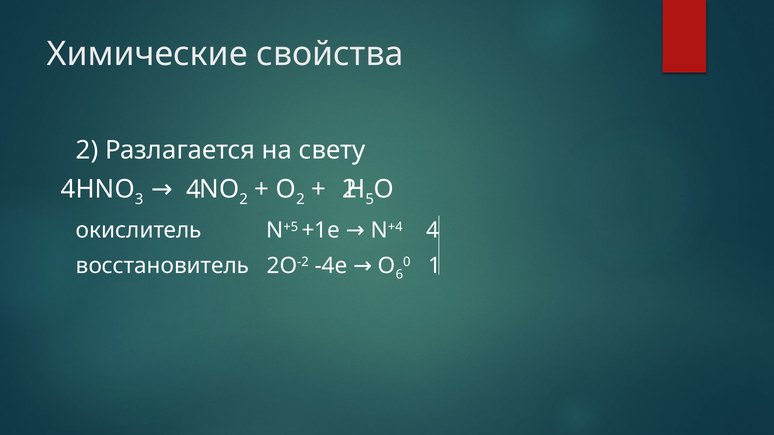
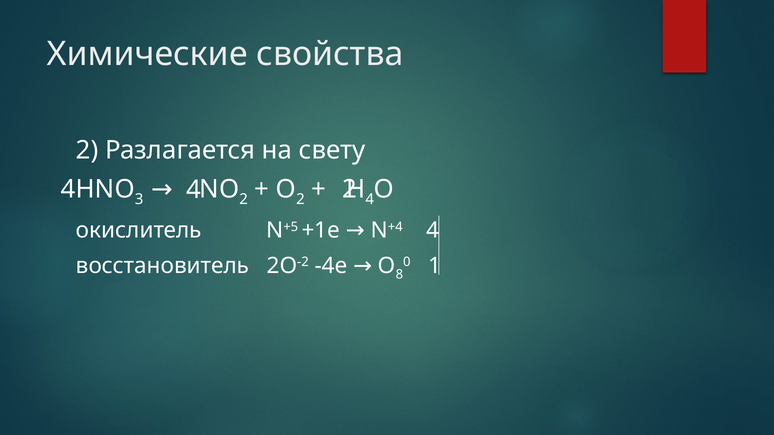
5: 5 -> 4 (370, 199)
6: 6 -> 8 (399, 275)
